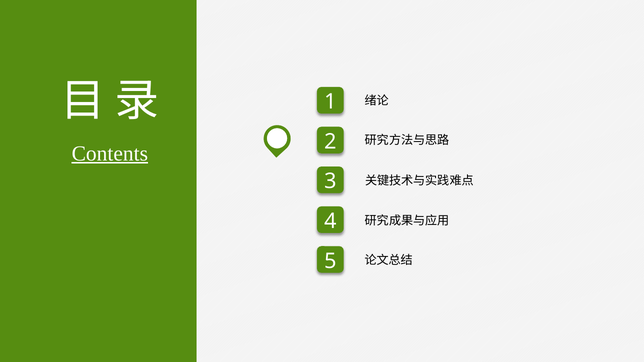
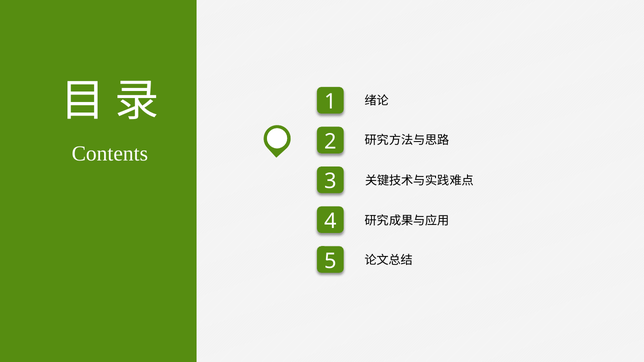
Contents underline: present -> none (110, 154)
